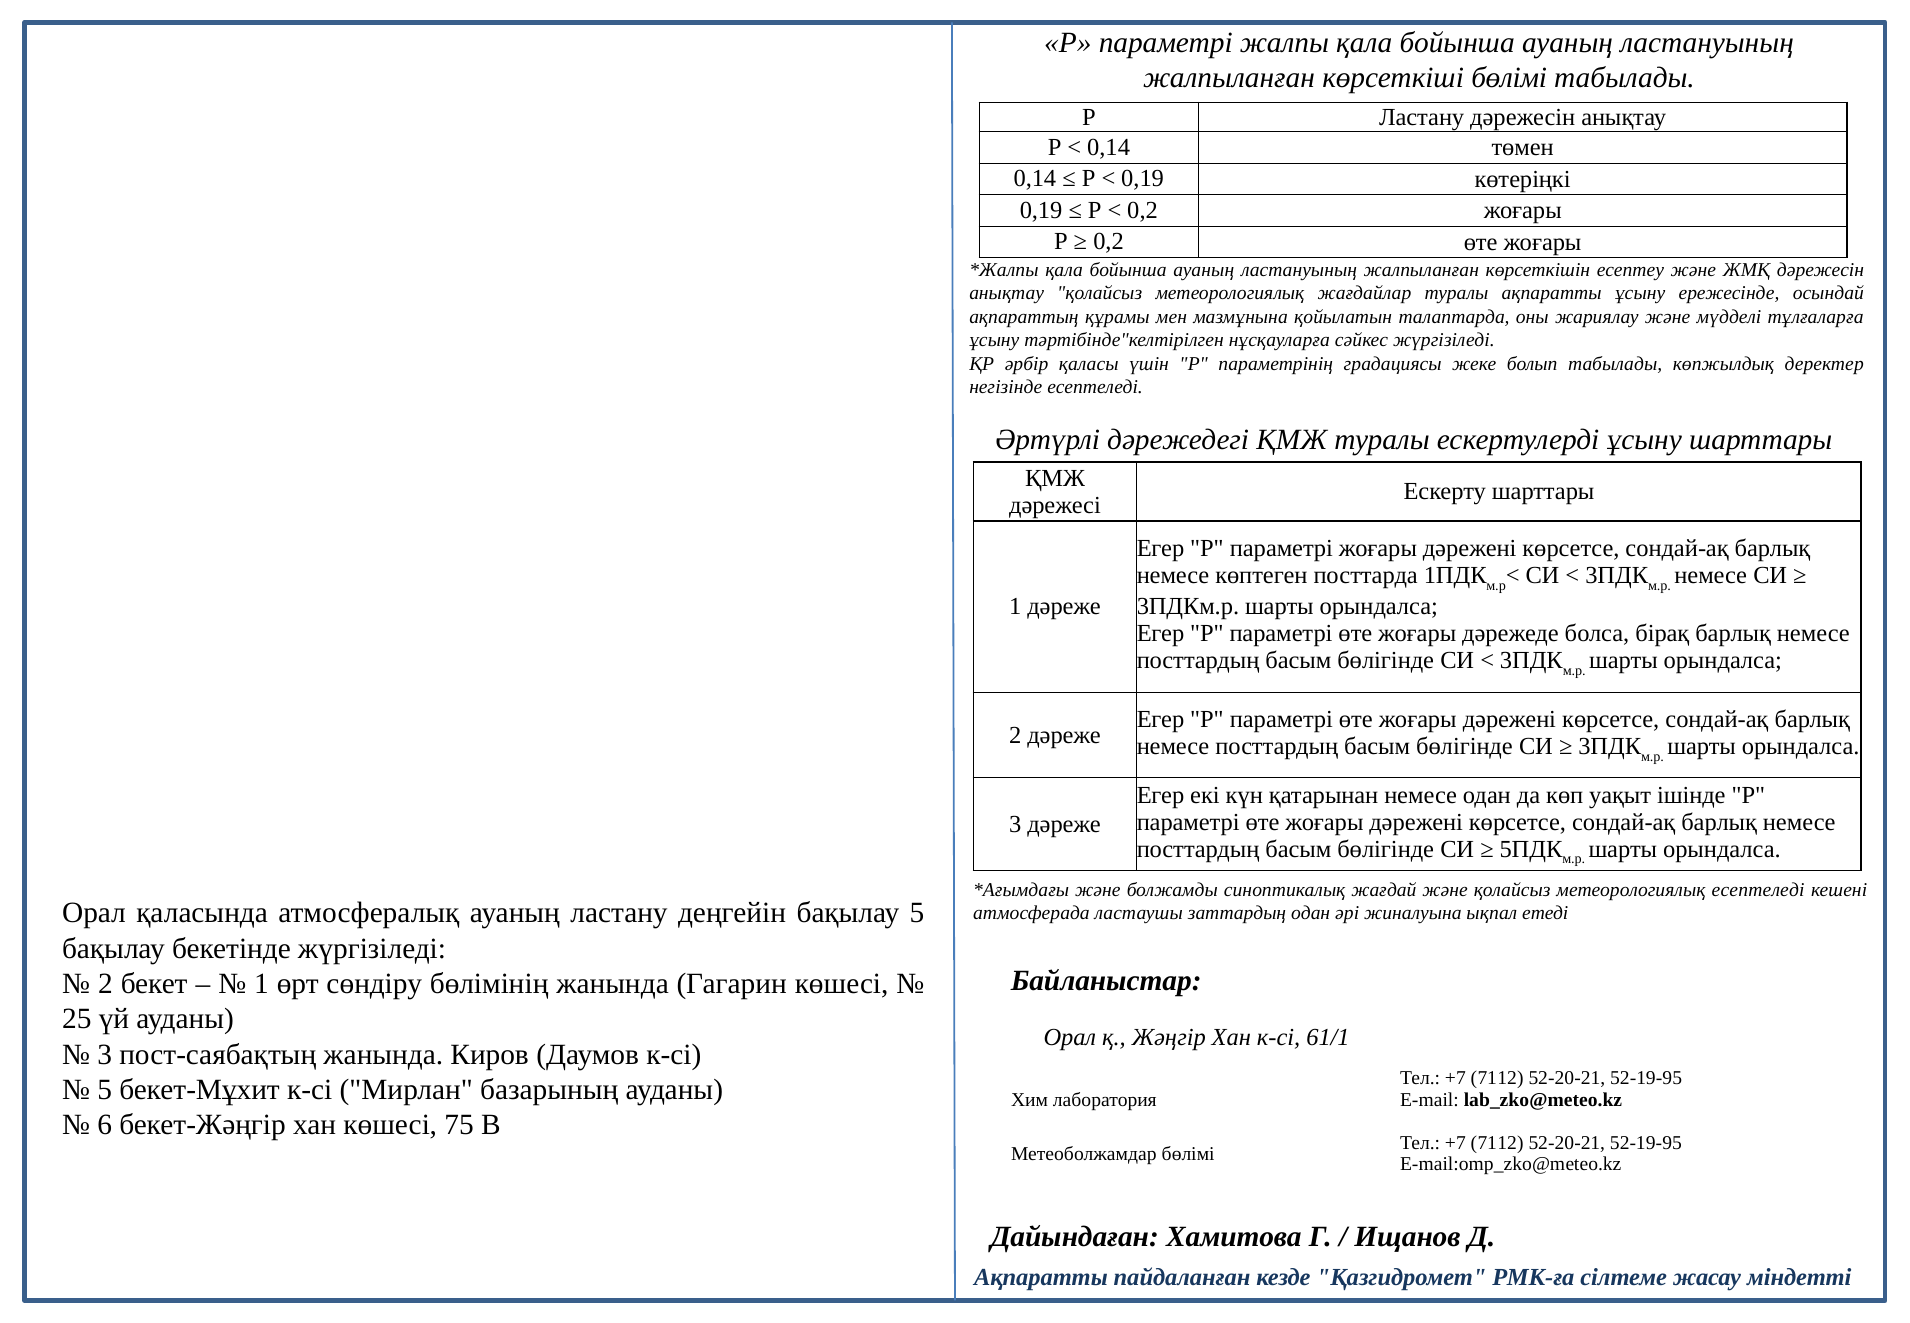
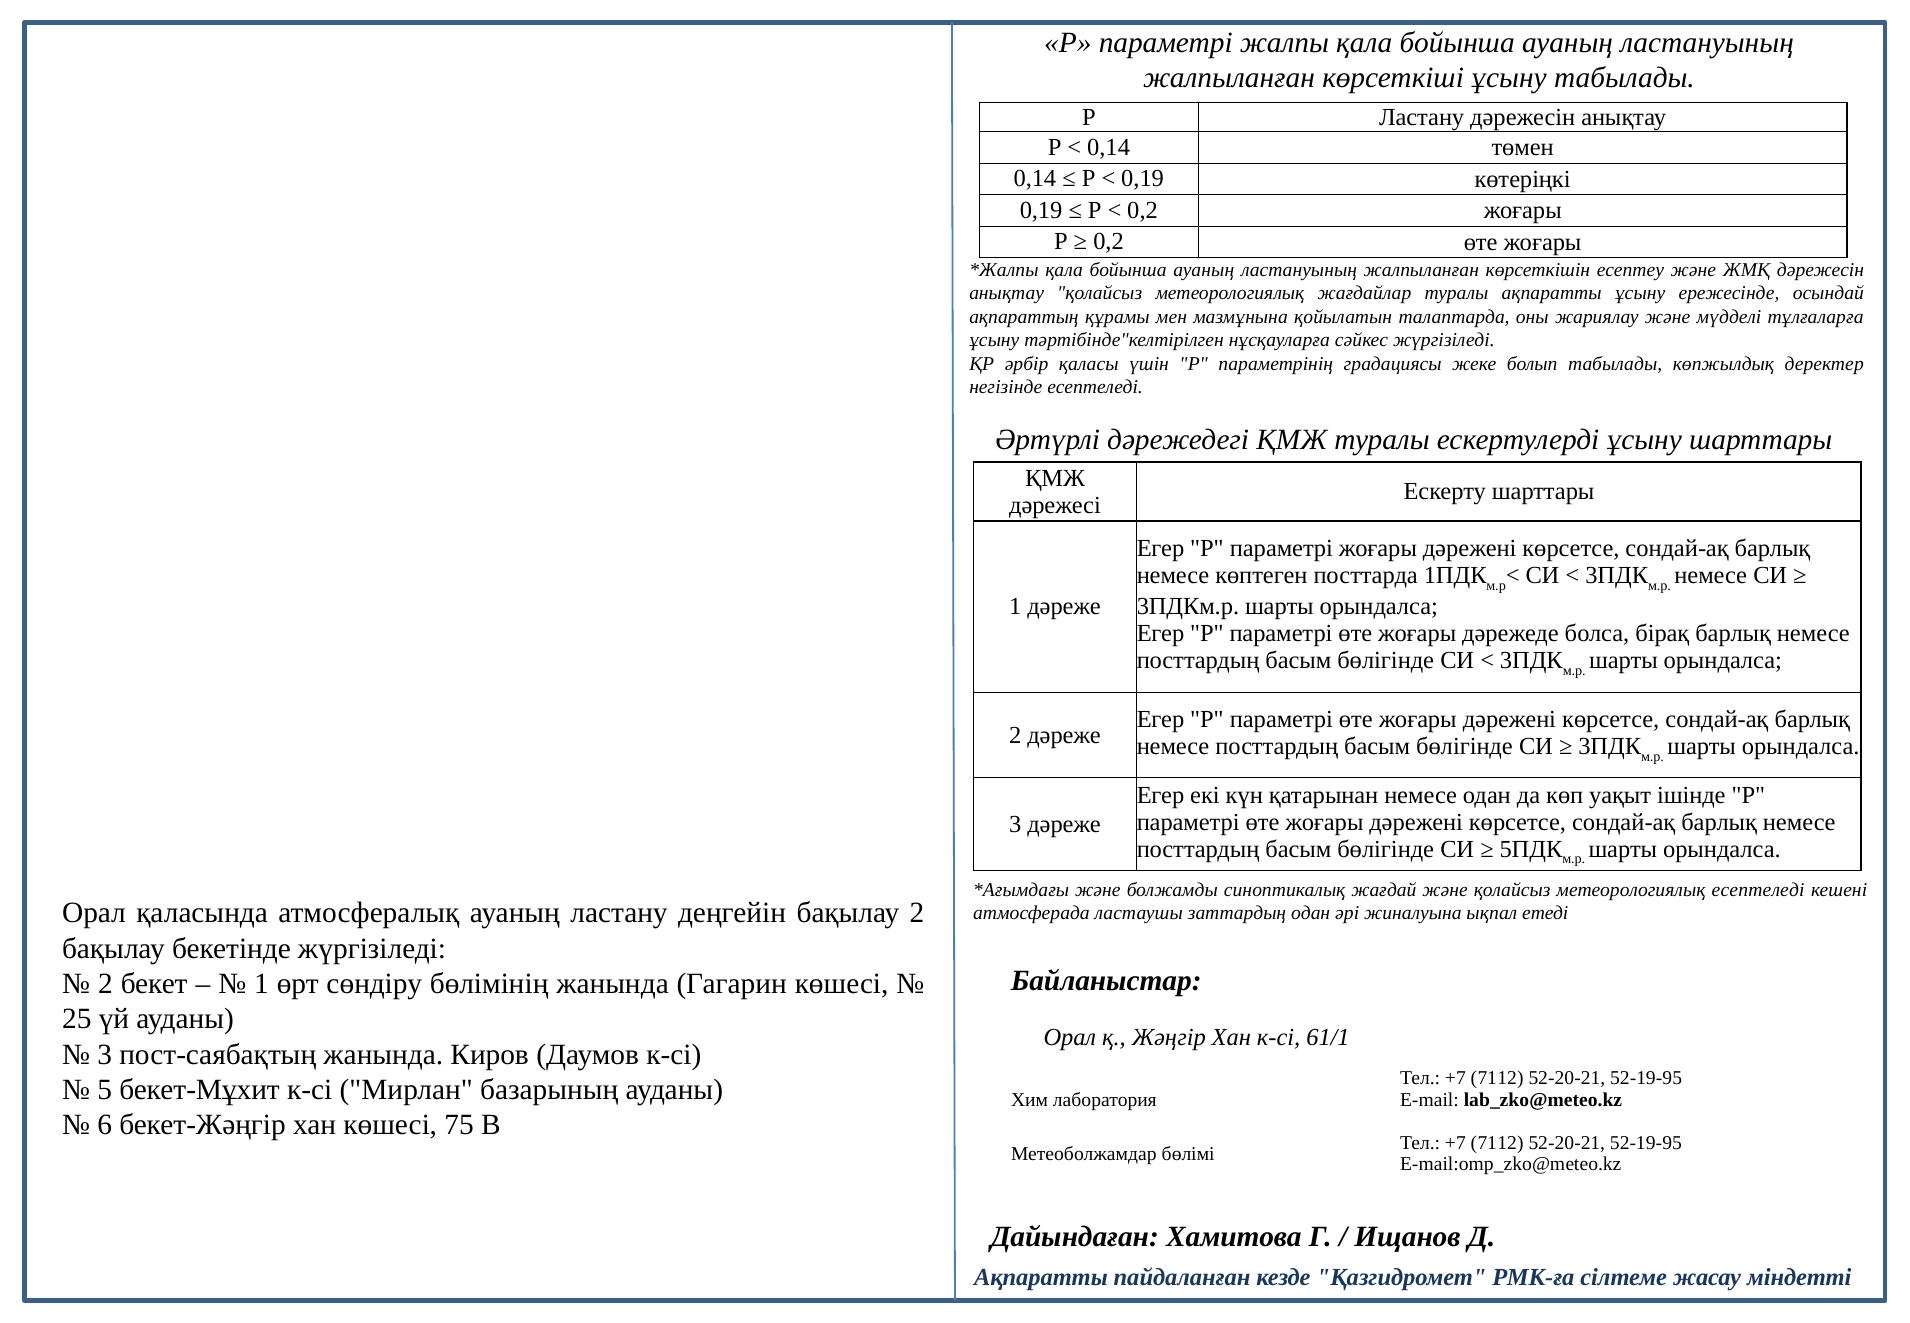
көрсеткіші бөлімі: бөлімі -> ұсыну (1509, 78)
бақылау 5: 5 -> 2 (917, 913)
